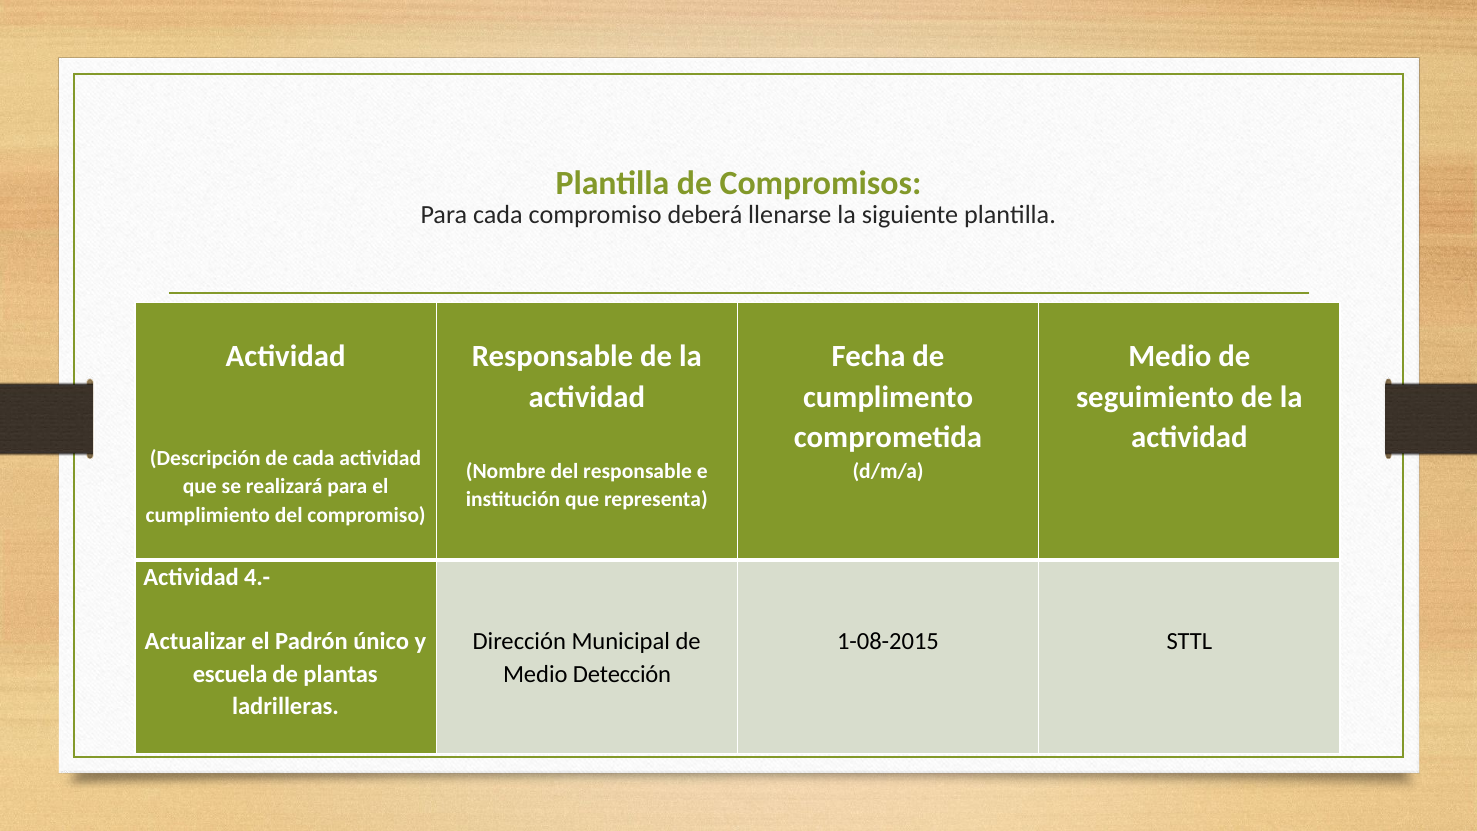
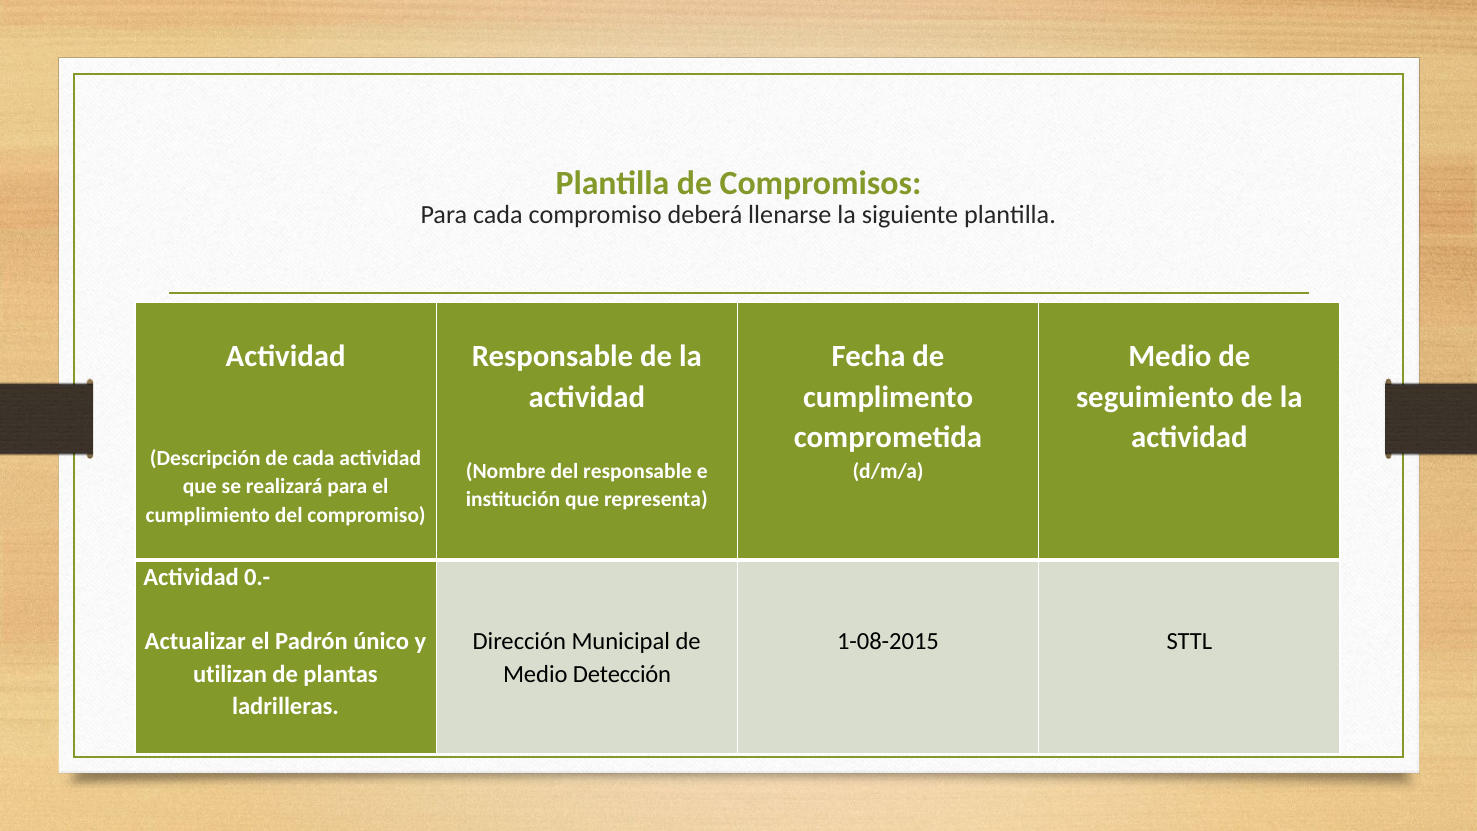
4.-: 4.- -> 0.- (257, 577)
escuela: escuela -> utilizan (230, 674)
